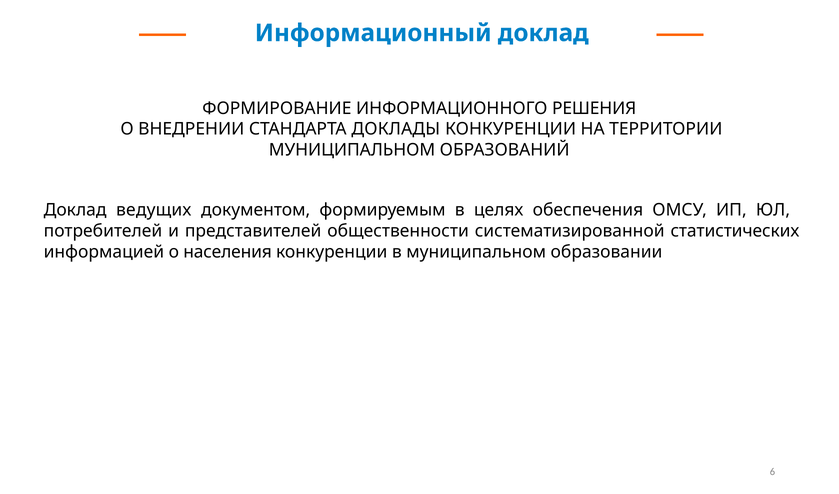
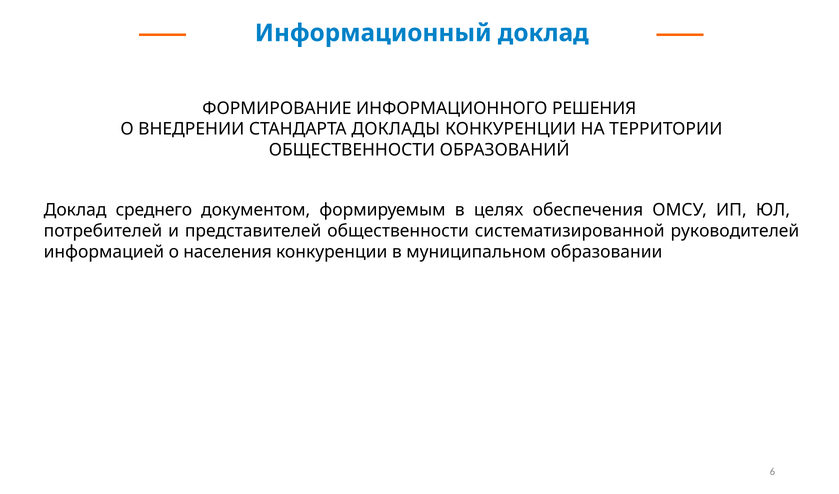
МУНИЦИПАЛЬНОМ: МУНИЦИПАЛЬНОМ -> ОБЩЕСТВЕННОСТИ (352, 150)
ведущих: ведущих -> среднего (154, 210)
статистических: статистических -> руководителей (735, 231)
